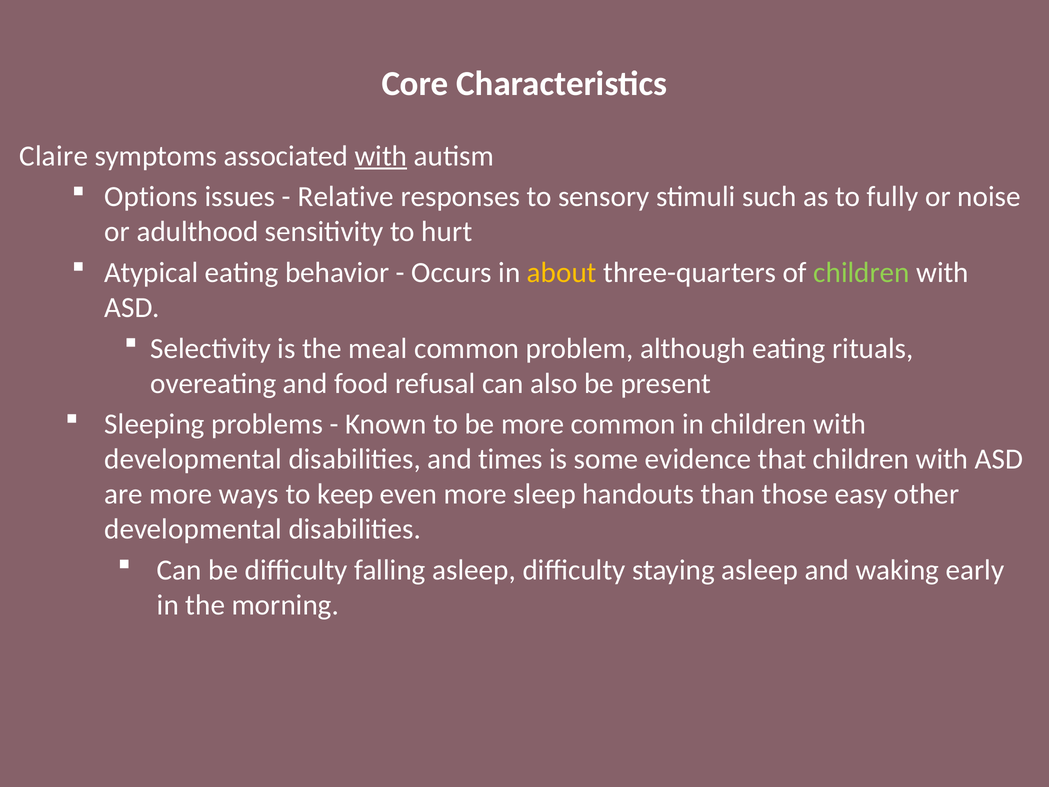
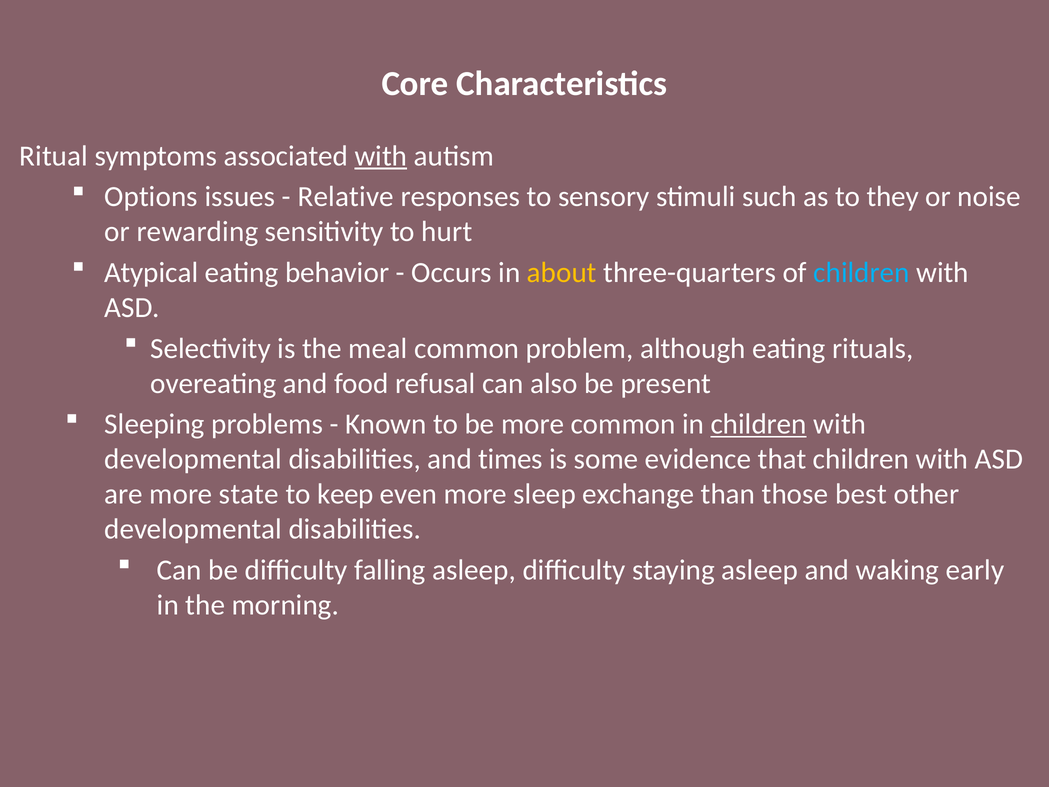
Claire: Claire -> Ritual (54, 156)
fully: fully -> they (893, 197)
adulthood: adulthood -> rewarding (197, 232)
children colour: light green -> light blue (862, 272)
children underline: none -> present (759, 424)
ways: ways -> state (249, 494)
handouts: handouts -> exchange (638, 494)
easy: easy -> best (861, 494)
